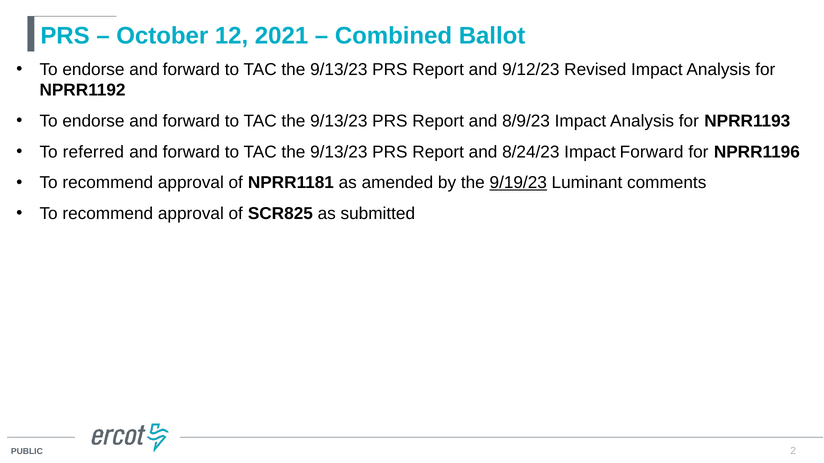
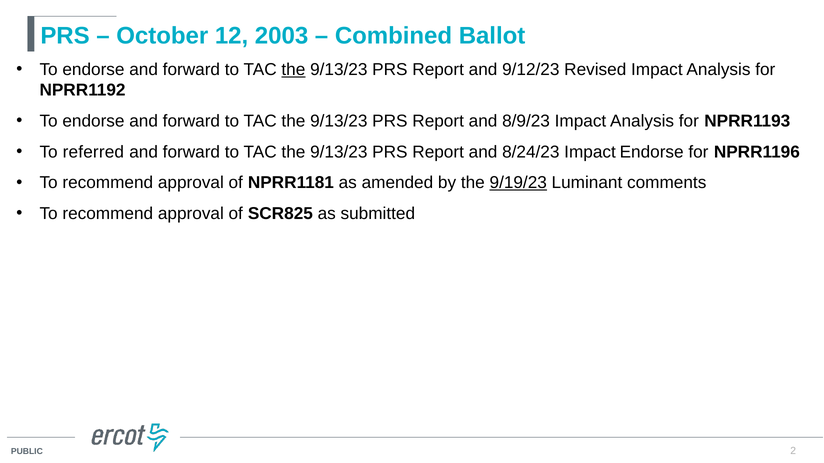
2021: 2021 -> 2003 (282, 36)
the underline: none -> present (293, 70)
Impact Forward: Forward -> Endorse (652, 152)
